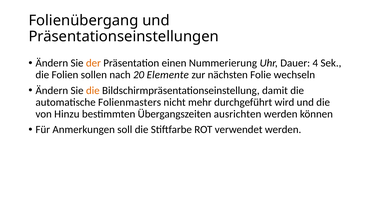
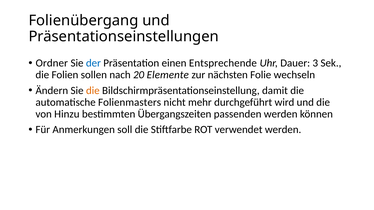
Ändern: Ändern -> Ordner (52, 63)
der colour: orange -> blue (93, 63)
Nummerierung: Nummerierung -> Entsprechende (223, 63)
4: 4 -> 3 (315, 63)
ausrichten: ausrichten -> passenden (238, 114)
